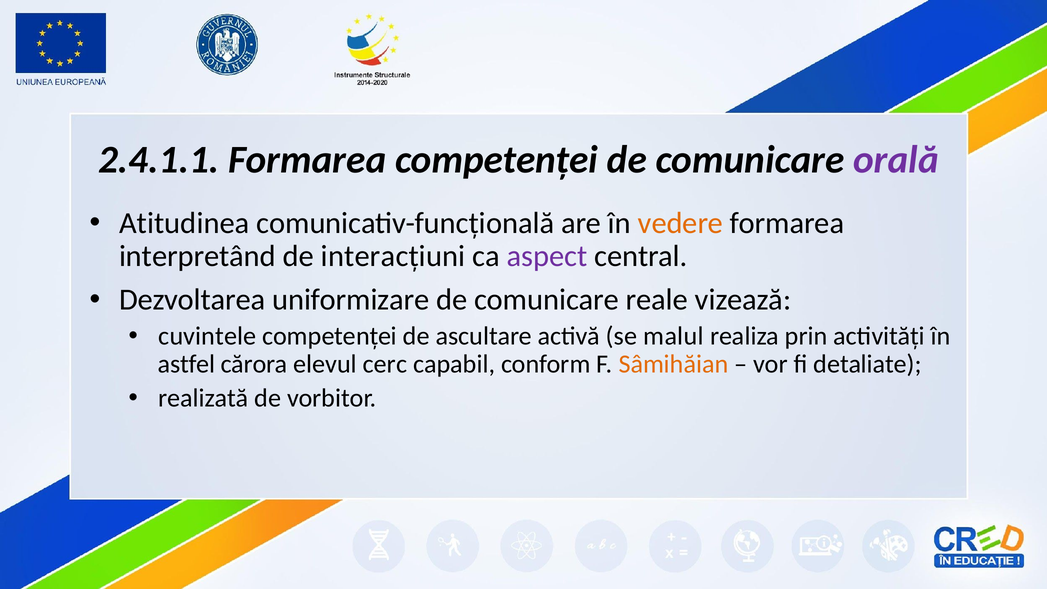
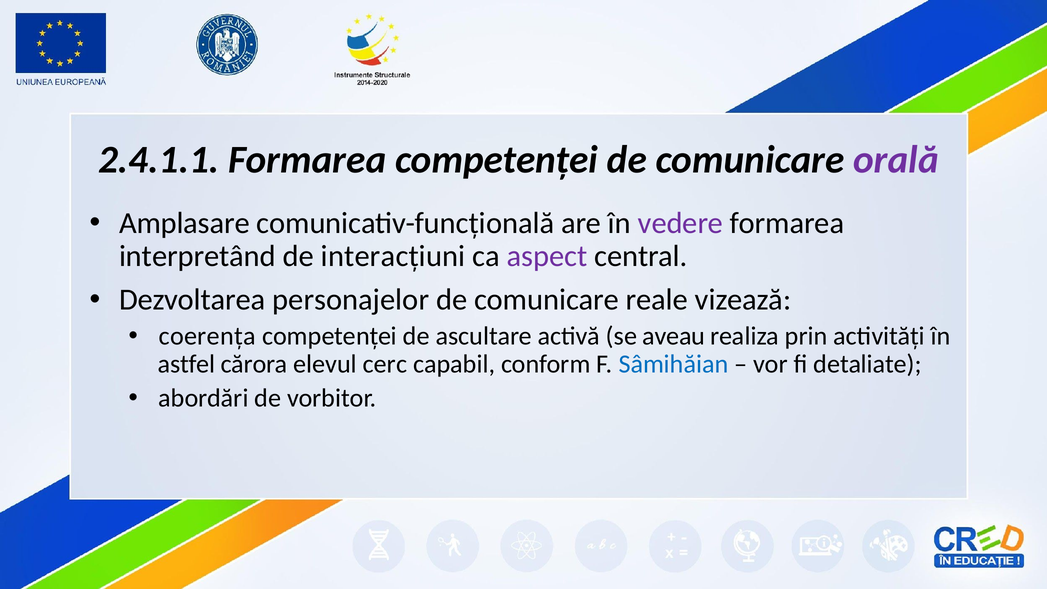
Atitudinea: Atitudinea -> Amplasare (184, 223)
vedere colour: orange -> purple (681, 223)
uniformizare: uniformizare -> personajelor (351, 300)
cuvintele: cuvintele -> coerența (207, 336)
malul: malul -> aveau (674, 336)
Sâmihăian colour: orange -> blue (674, 364)
realizată: realizată -> abordări (203, 398)
